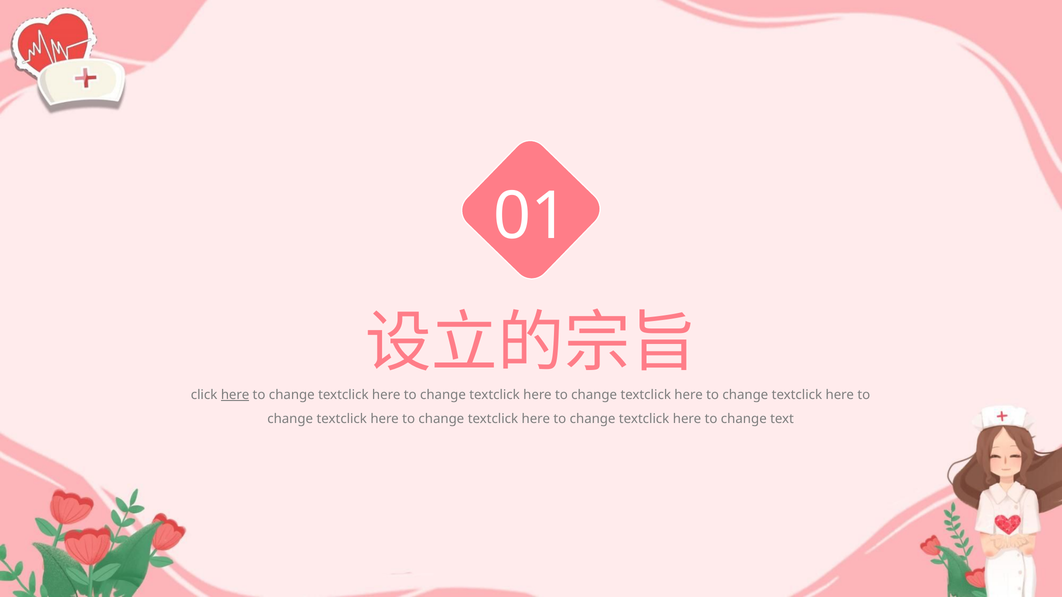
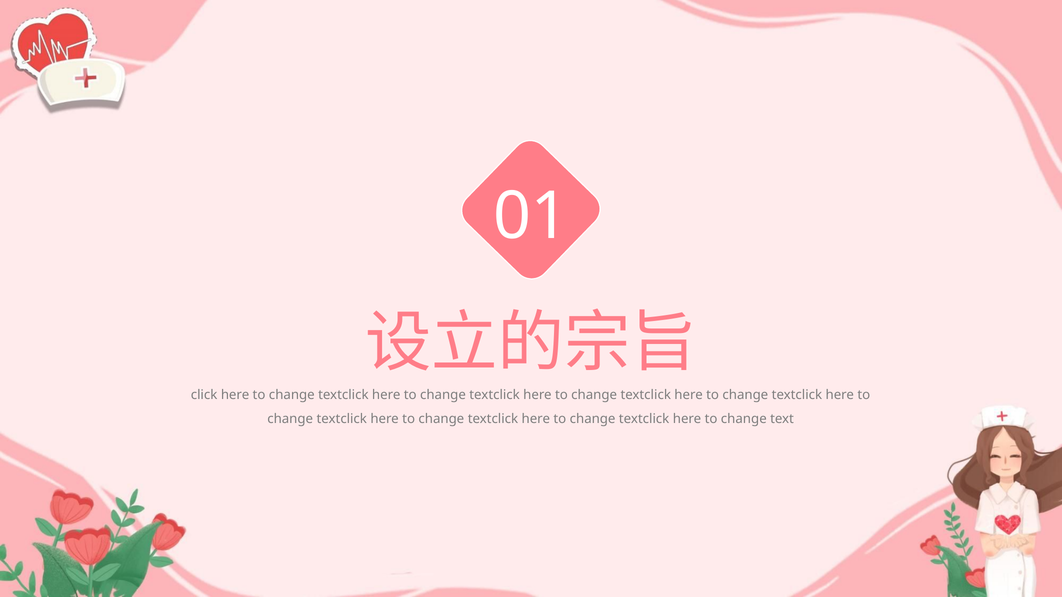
here underline: present -> none (235, 395)
